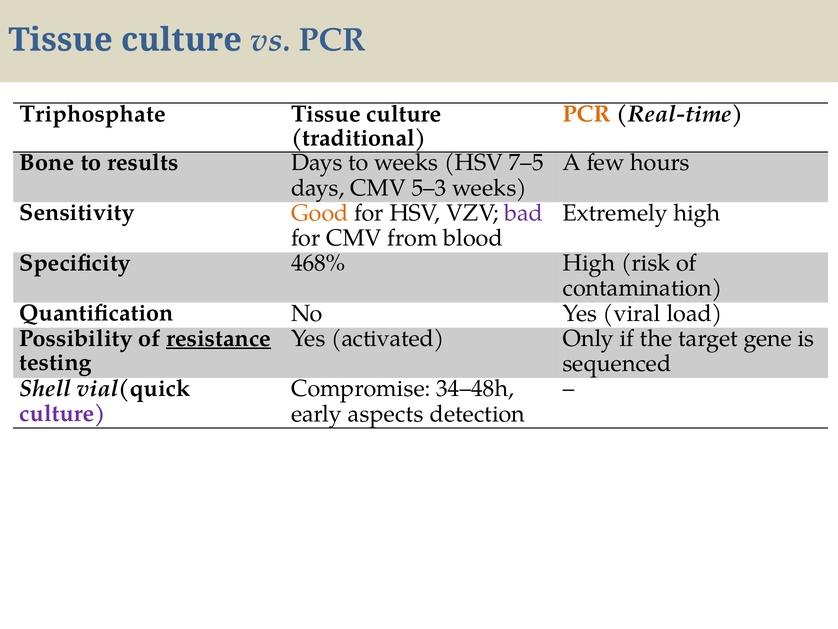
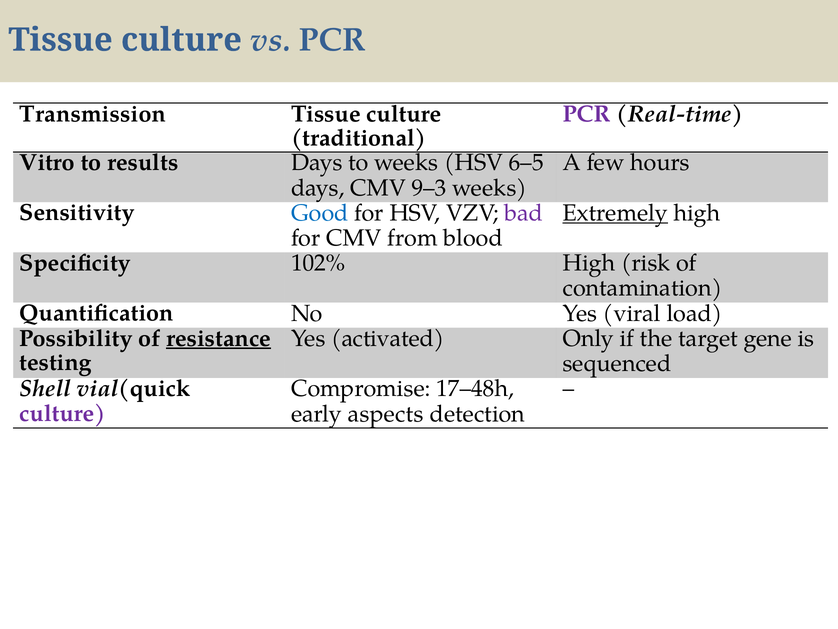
Triphosphate: Triphosphate -> Transmission (93, 114)
PCR colour: orange -> purple (587, 114)
Bone: Bone -> Vitro (47, 162)
7–5: 7–5 -> 6–5 (526, 163)
5–3: 5–3 -> 9–3 (429, 188)
Good colour: orange -> blue (320, 213)
Extremely underline: none -> present (615, 213)
468%: 468% -> 102% (318, 263)
34–48h: 34–48h -> 17–48h (475, 388)
